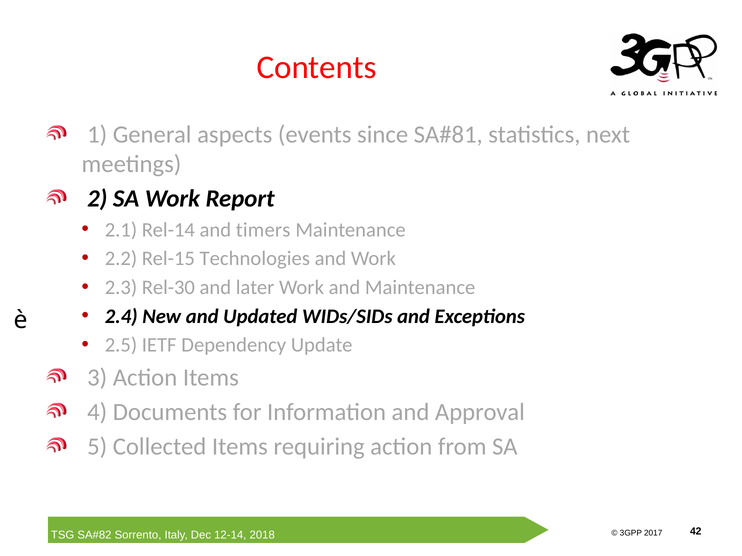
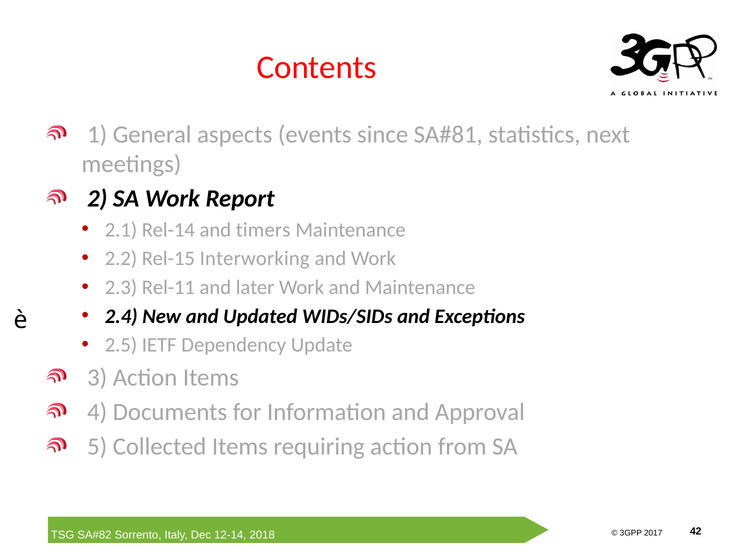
Technologies: Technologies -> Interworking (255, 259)
Rel-30: Rel-30 -> Rel-11 (168, 288)
